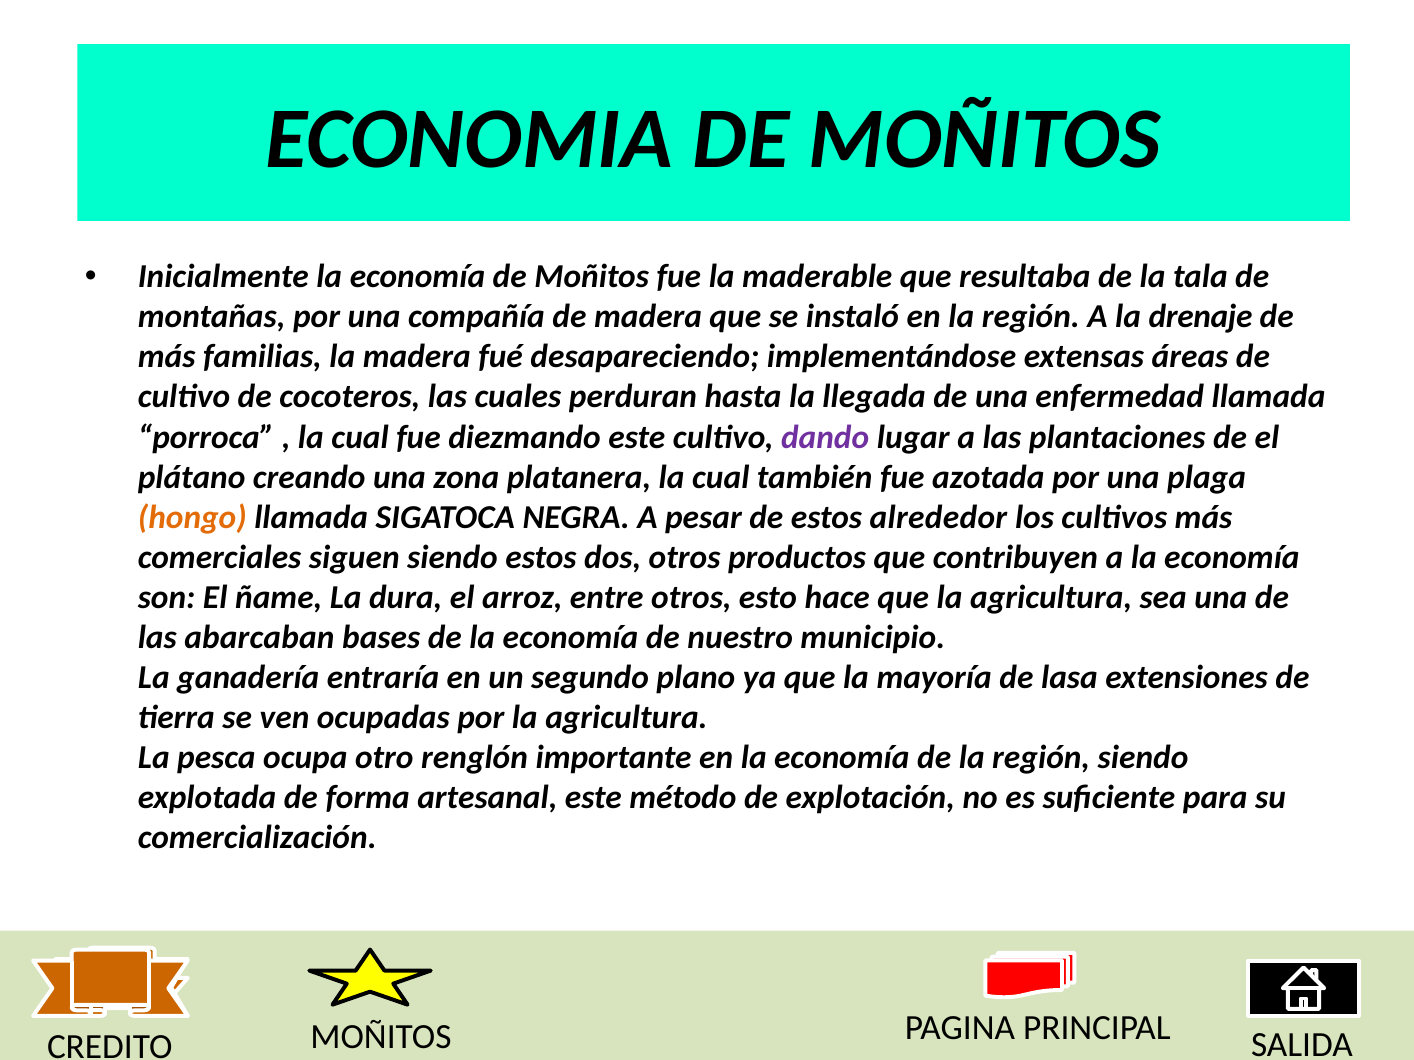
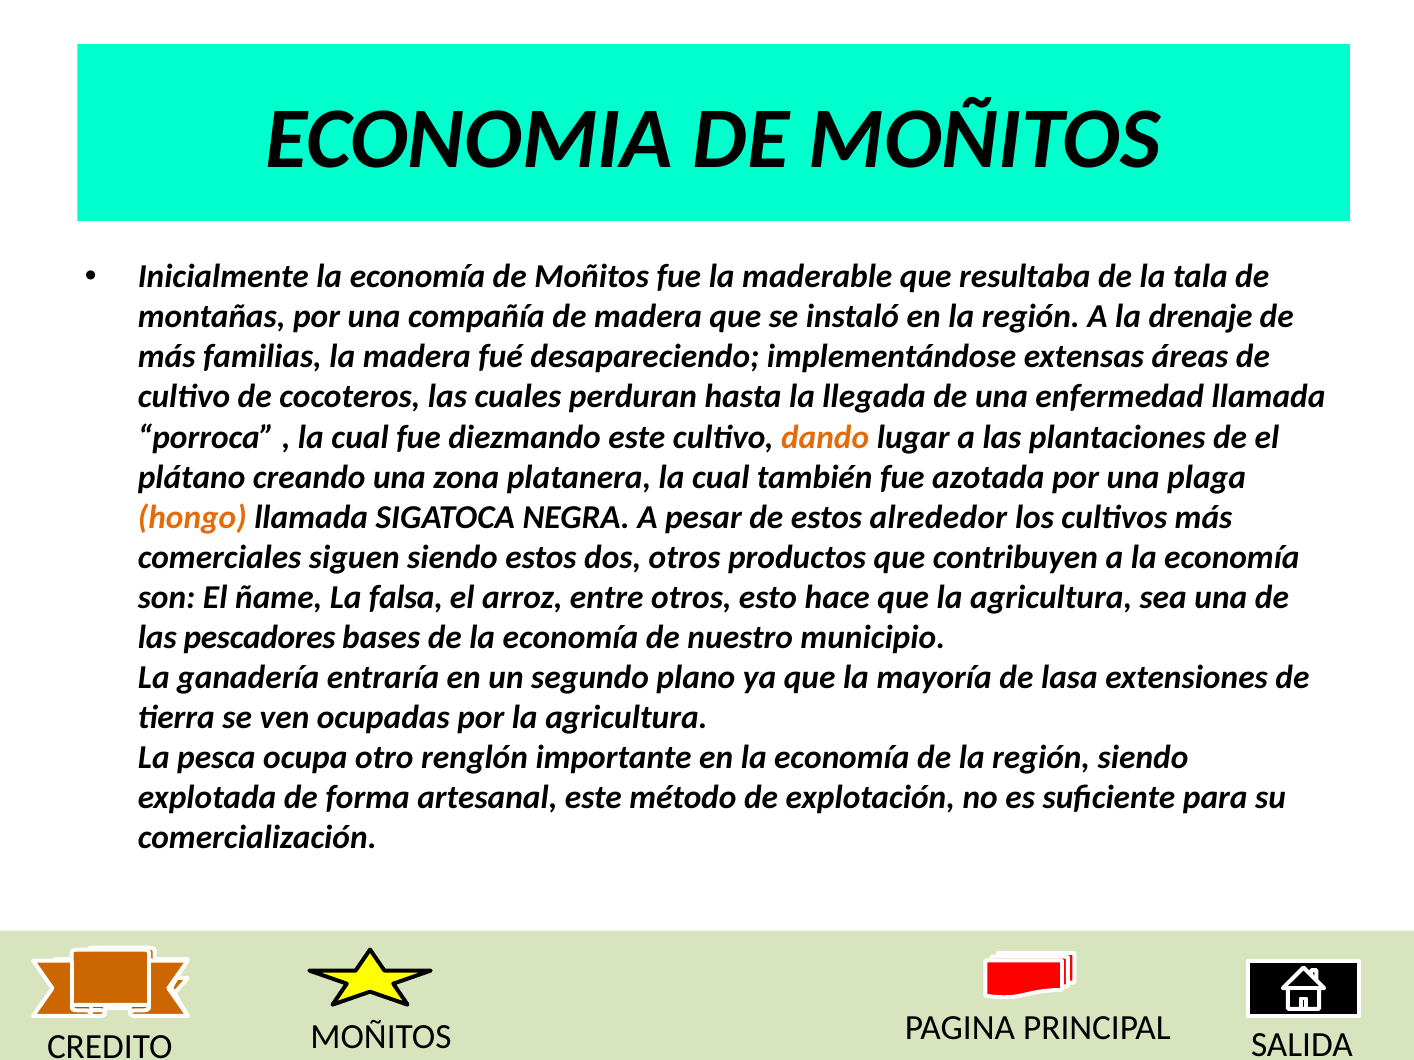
dando colour: purple -> orange (825, 437)
dura: dura -> falsa (406, 598)
abarcaban: abarcaban -> pescadores (260, 638)
